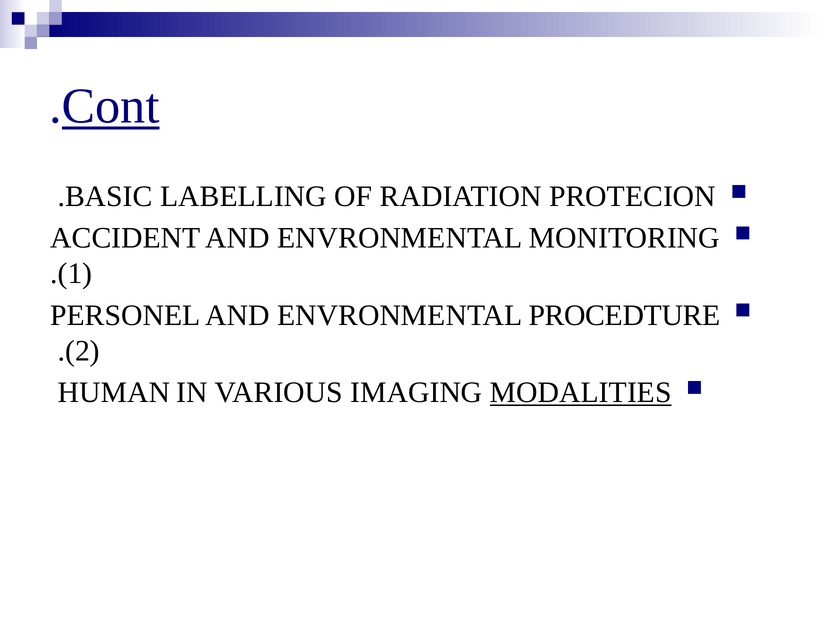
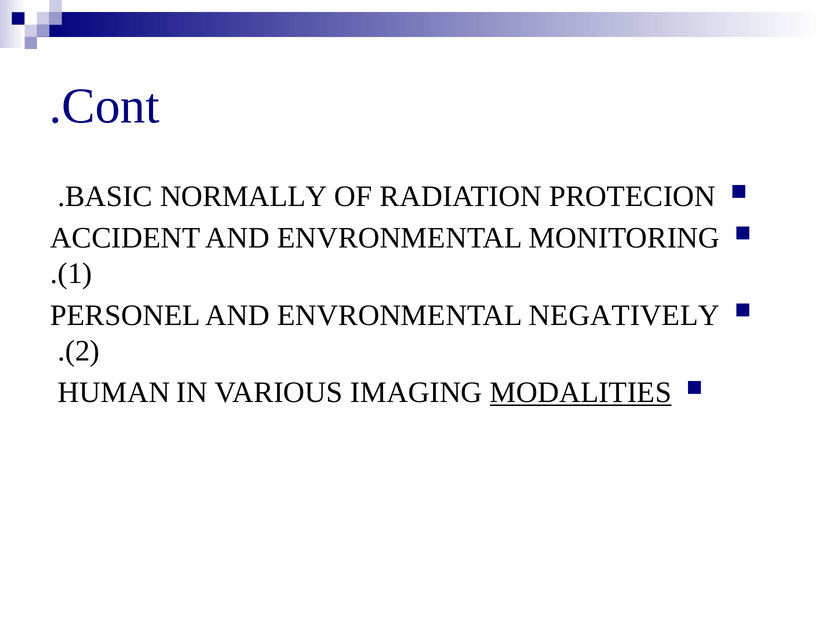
Cont underline: present -> none (111, 106)
LABELLING: LABELLING -> NORMALLY (244, 197)
PROCEDTURE: PROCEDTURE -> NEGATIVELY (624, 315)
